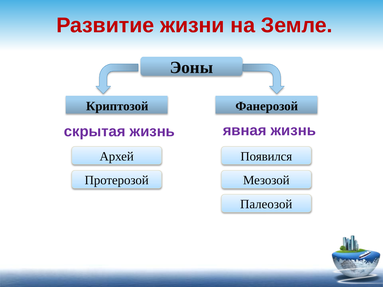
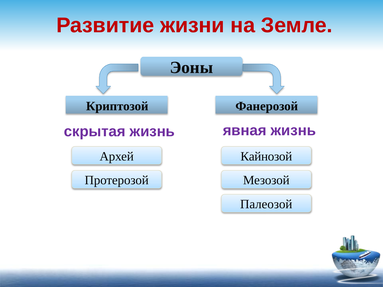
Появился: Появился -> Кайнозой (266, 156)
